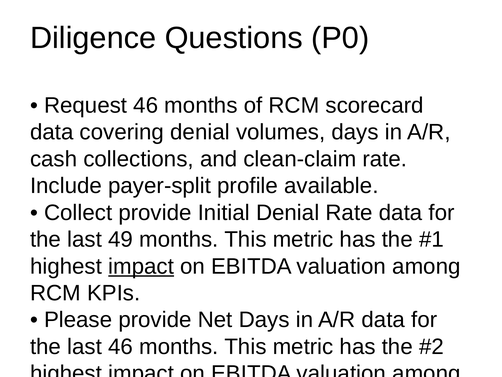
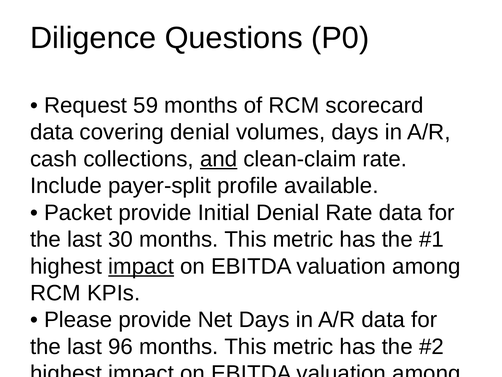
Request 46: 46 -> 59 (146, 105)
and underline: none -> present (219, 159)
Collect: Collect -> Packet (78, 212)
49: 49 -> 30 (121, 239)
last 46: 46 -> 96 (121, 346)
